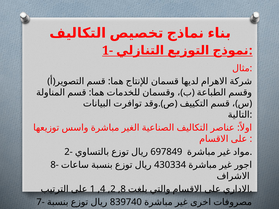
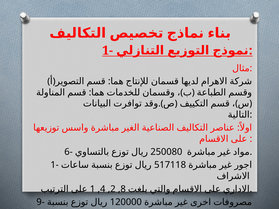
2-: 2- -> 6- (68, 152)
697849: 697849 -> 250080 (166, 152)
8-: 8- -> 1- (55, 165)
430334: 430334 -> 517118 (170, 165)
7-: 7- -> 9- (41, 202)
839740: 839740 -> 120000 (126, 202)
